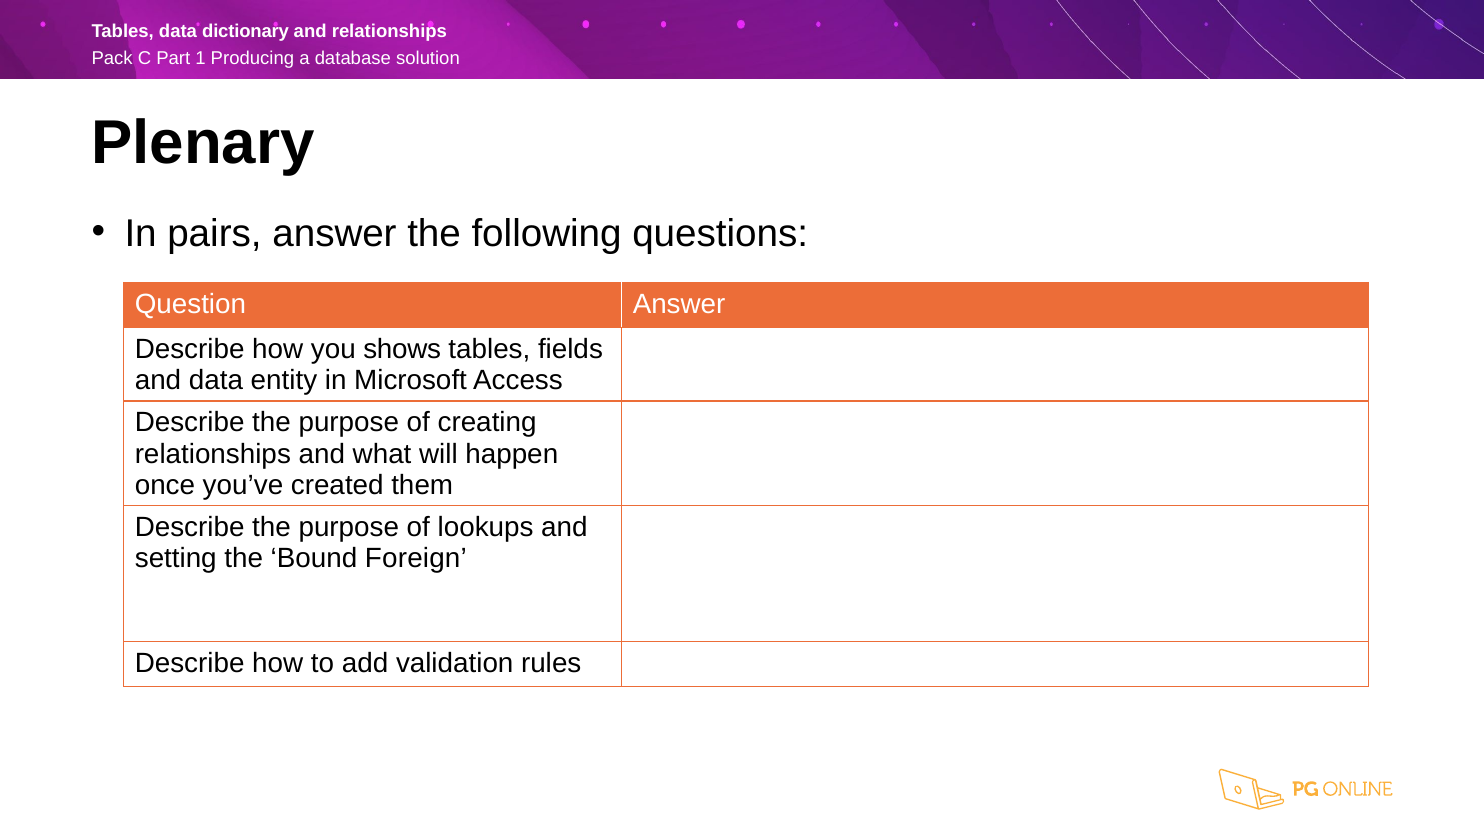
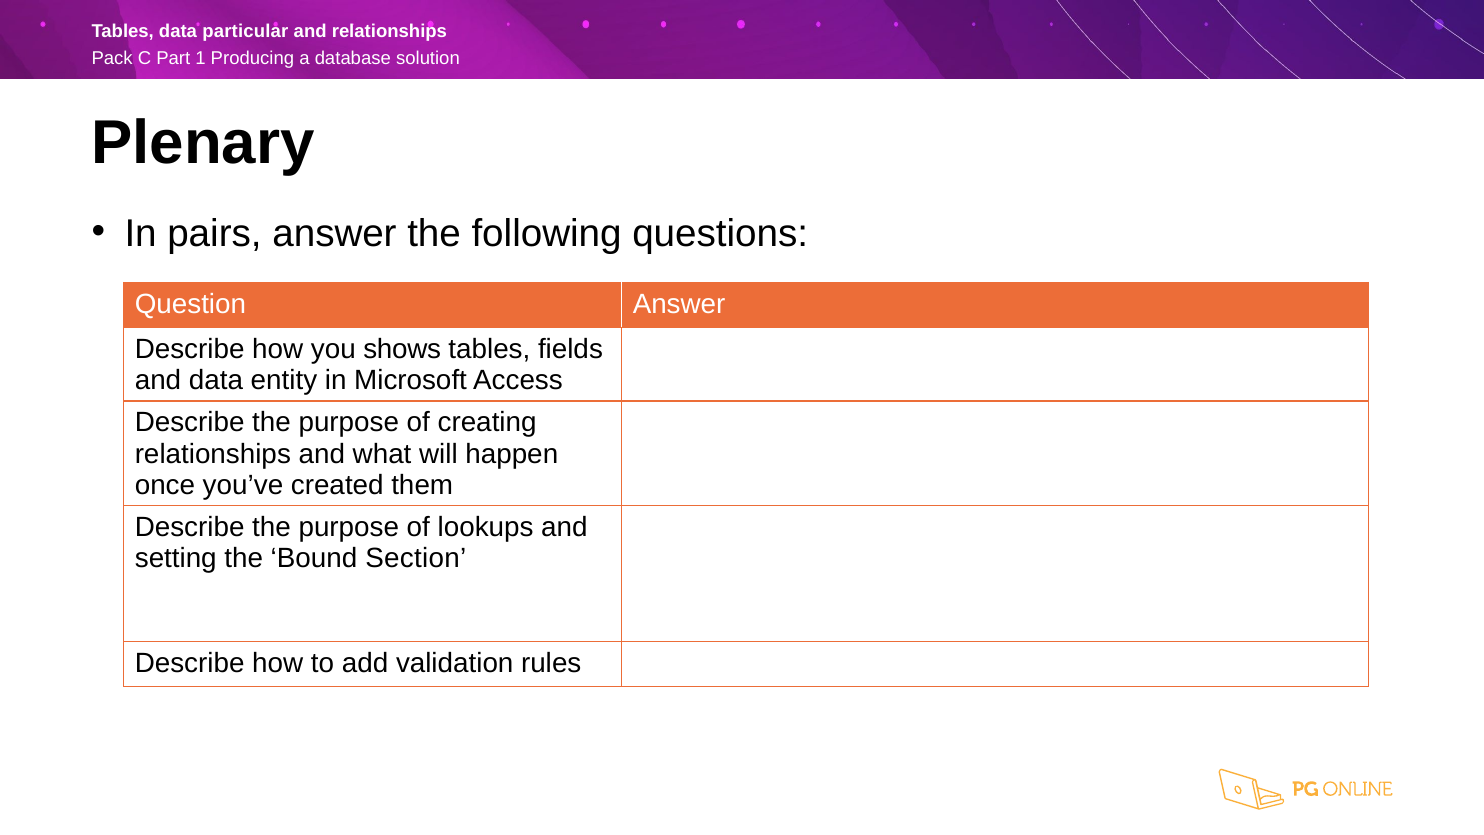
dictionary: dictionary -> particular (245, 31)
Foreign: Foreign -> Section (416, 558)
